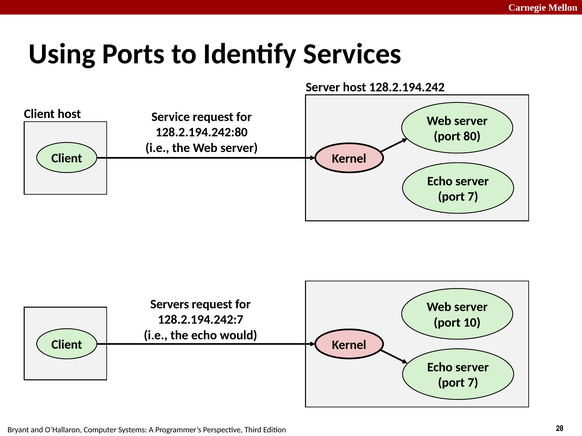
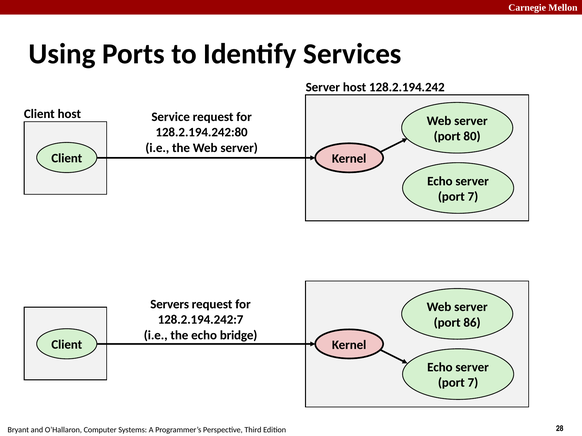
10: 10 -> 86 (472, 323)
would: would -> bridge (239, 336)
